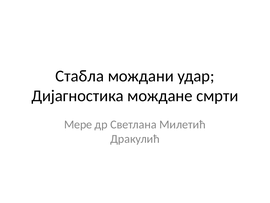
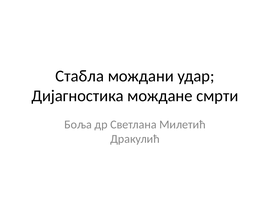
Мере: Мере -> Боља (78, 124)
